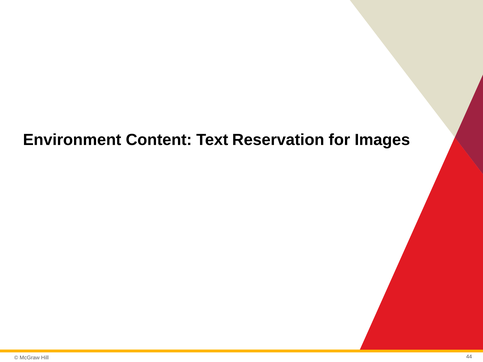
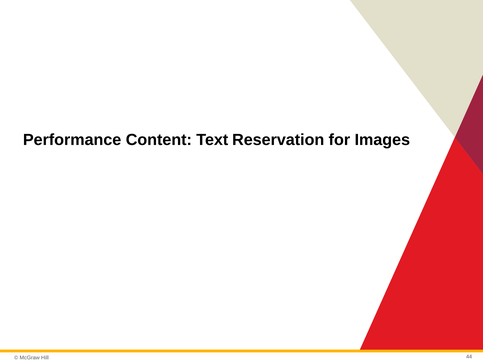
Environment: Environment -> Performance (72, 140)
